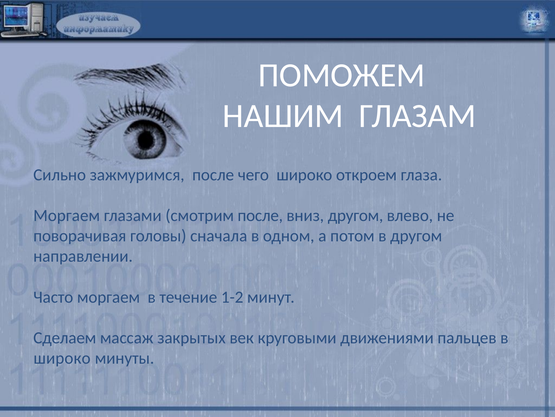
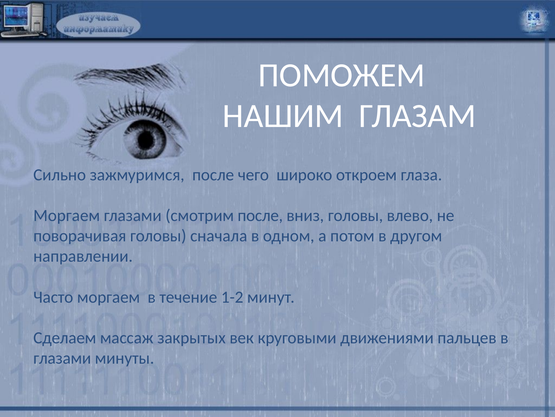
вниз другом: другом -> головы (355, 215)
широко: широко -> глазами (62, 358)
